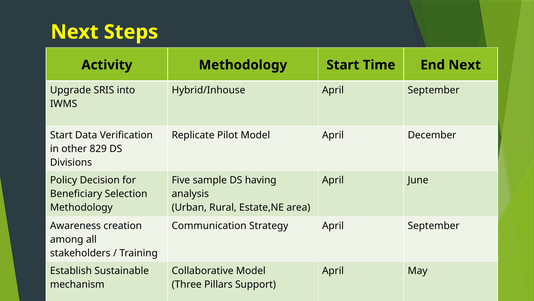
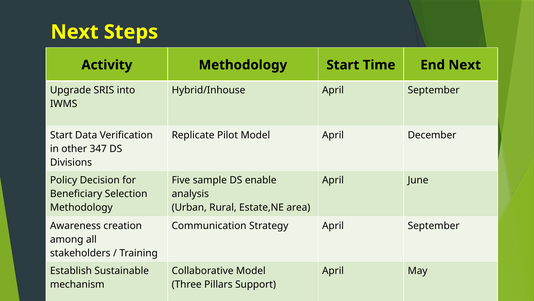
829: 829 -> 347 (98, 149)
having: having -> enable (261, 180)
